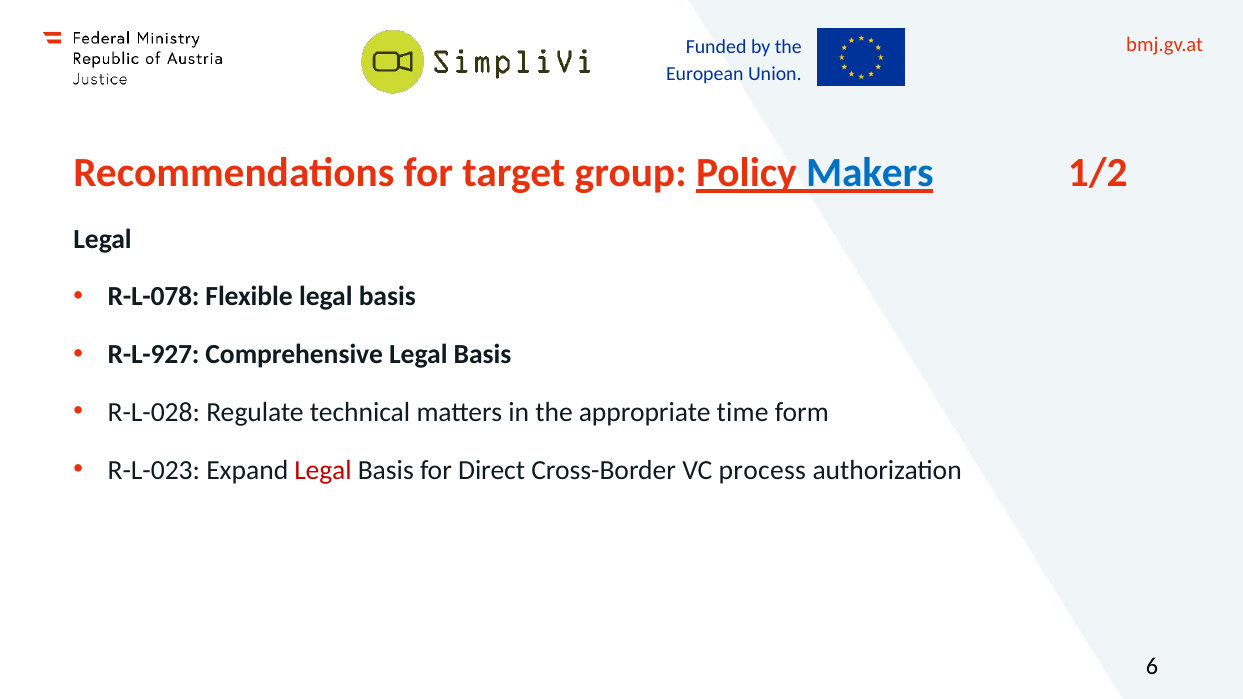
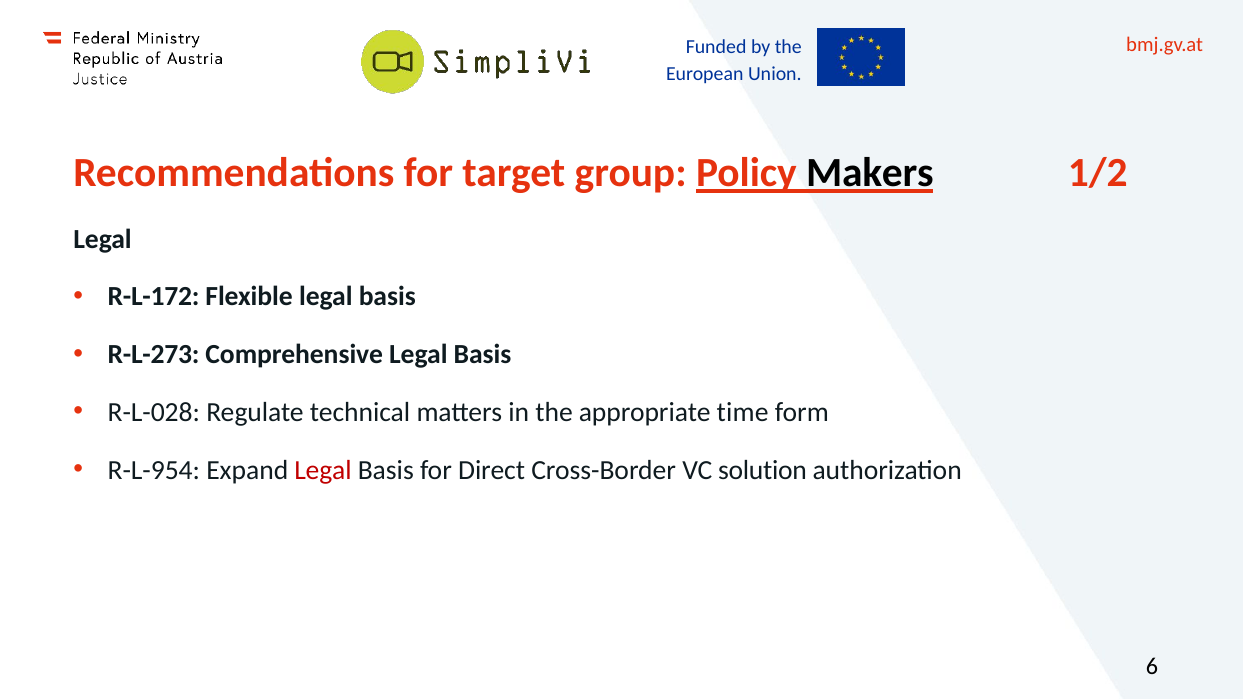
Makers colour: blue -> black (870, 173)
R-L-078: R-L-078 -> R-L-172 (154, 297)
R-L-927: R-L-927 -> R-L-273 (154, 355)
R-L-023: R-L-023 -> R-L-954 (154, 470)
process: process -> solution (763, 470)
